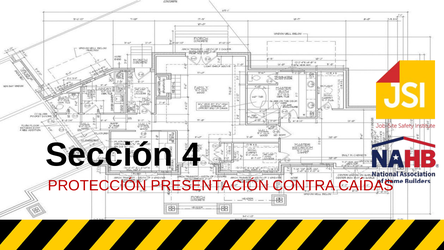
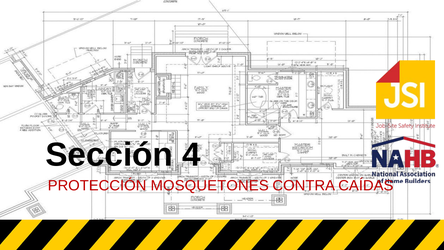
PRESENTACIÓN: PRESENTACIÓN -> MOSQUETONES (210, 186)
